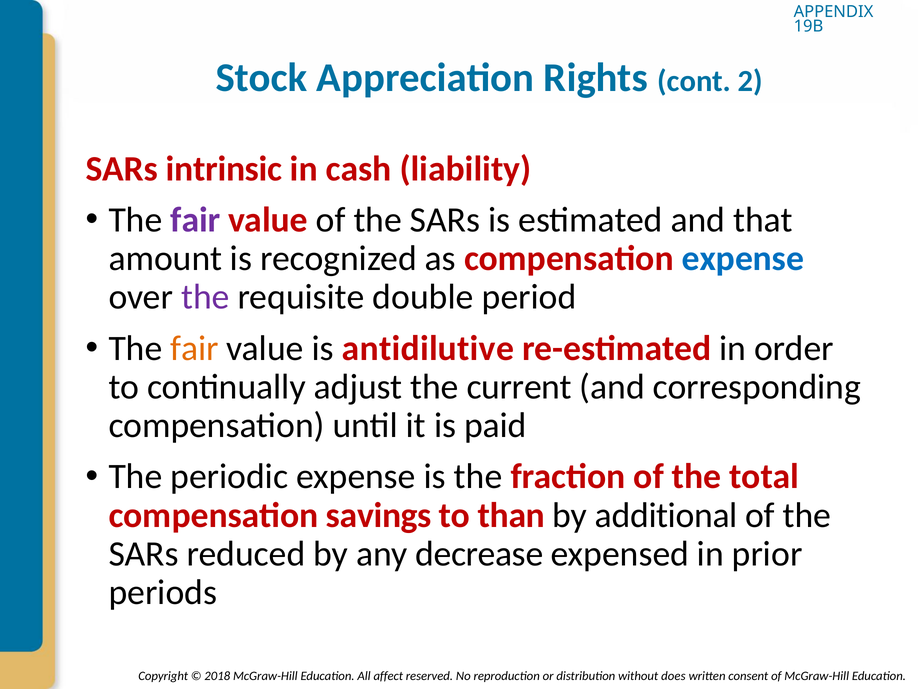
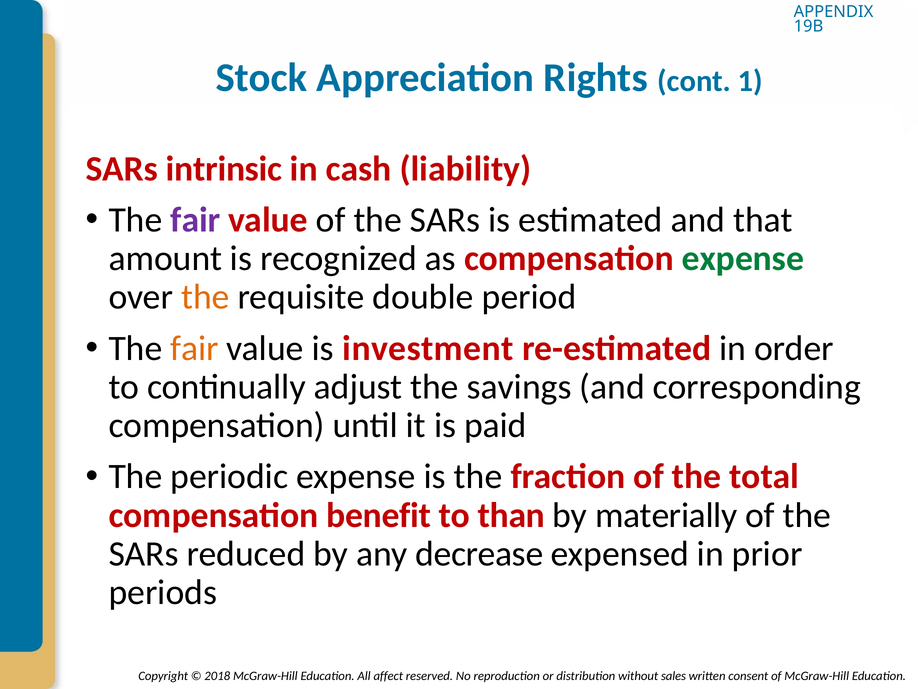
2: 2 -> 1 (750, 81)
expense colour: blue -> green (743, 258)
the colour: purple -> orange (205, 297)
antidilutive: antidilutive -> investment (428, 348)
current: current -> savings (519, 387)
savings: savings -> benefit (379, 515)
additional: additional -> materially (666, 515)
does: does -> sales (674, 675)
